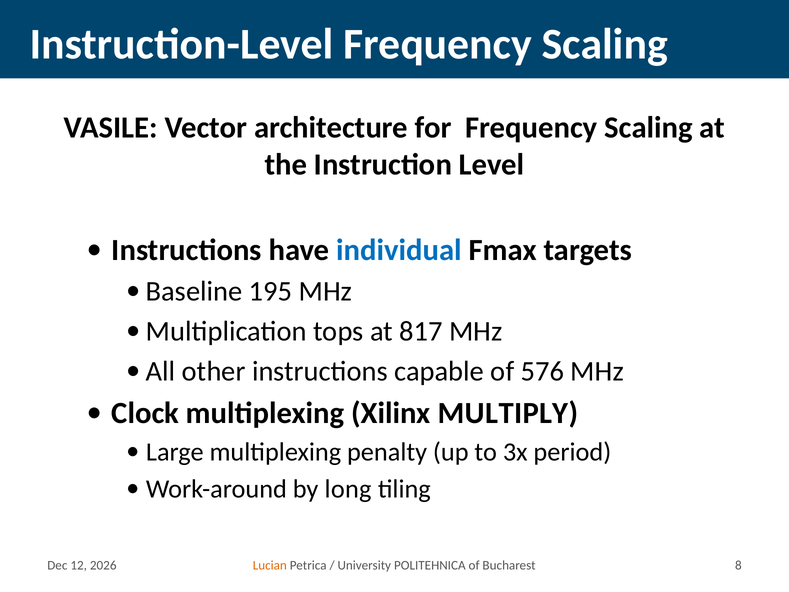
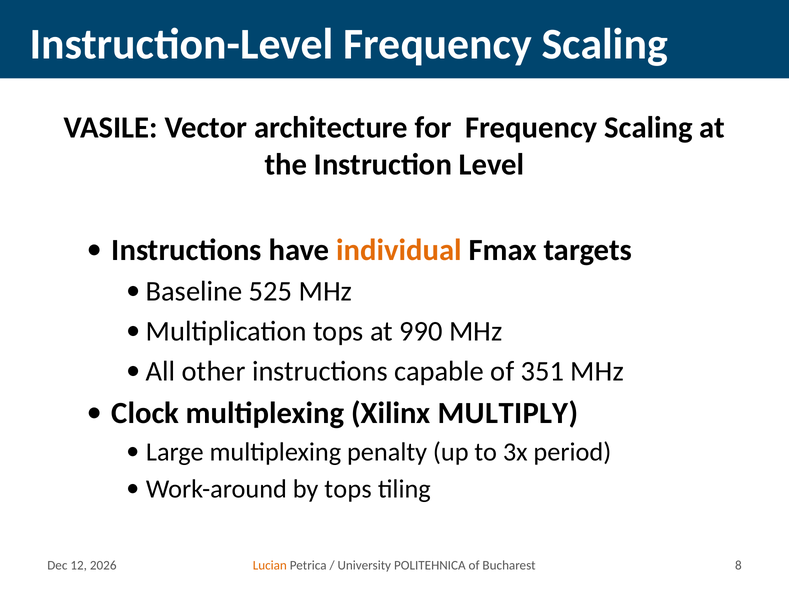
individual colour: blue -> orange (399, 250)
195: 195 -> 525 (271, 291)
817: 817 -> 990 (421, 331)
576: 576 -> 351 (542, 371)
by long: long -> tops (348, 489)
